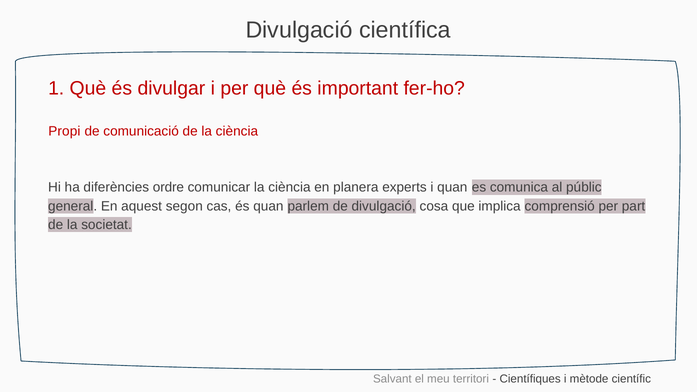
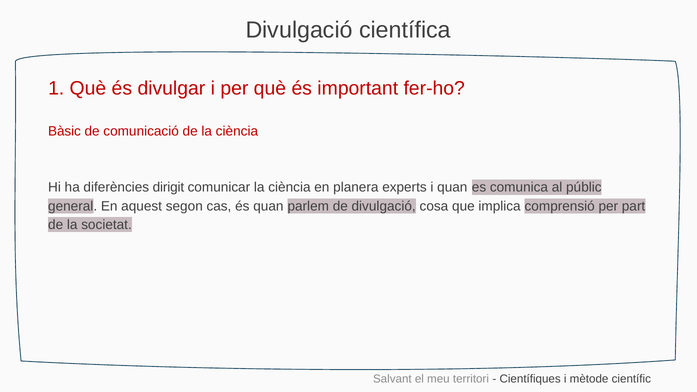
Propi: Propi -> Bàsic (64, 131)
ordre: ordre -> dirigit (168, 187)
